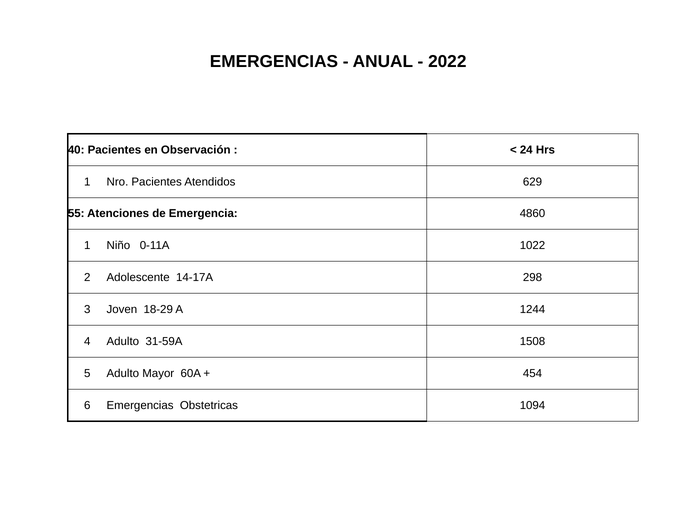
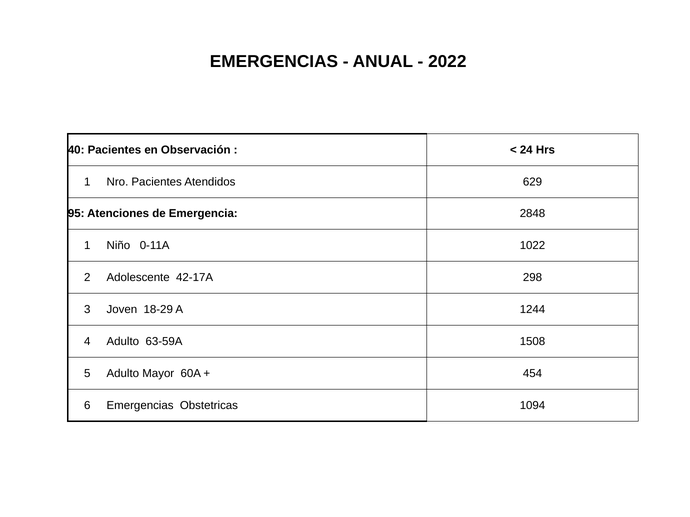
55: 55 -> 95 (76, 214)
4860: 4860 -> 2848 (532, 214)
14-17A: 14-17A -> 42-17A (195, 278)
31-59A: 31-59A -> 63-59A (164, 342)
